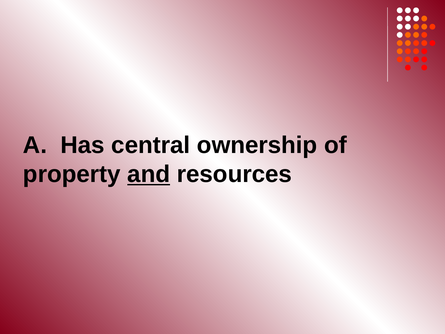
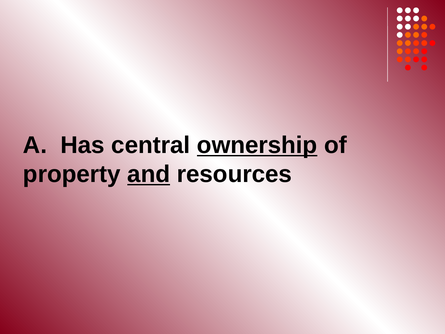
ownership underline: none -> present (257, 145)
